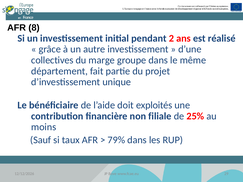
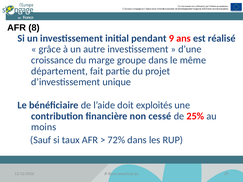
2: 2 -> 9 (172, 38)
collectives: collectives -> croissance (52, 60)
filiale: filiale -> cessé (160, 116)
79%: 79% -> 72% (116, 140)
